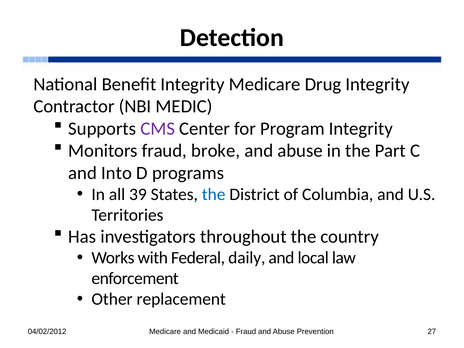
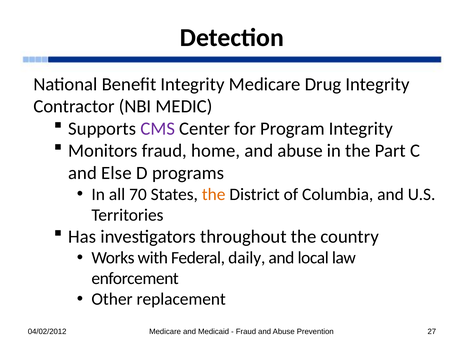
broke: broke -> home (216, 151)
Into: Into -> Else (116, 173)
39: 39 -> 70 (138, 194)
the colour: blue -> orange (214, 194)
